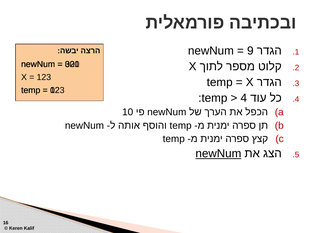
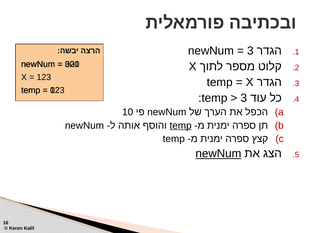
9: 9 -> 3 (250, 51)
4: 4 -> 3 (244, 98)
temp underline: none -> present (181, 125)
